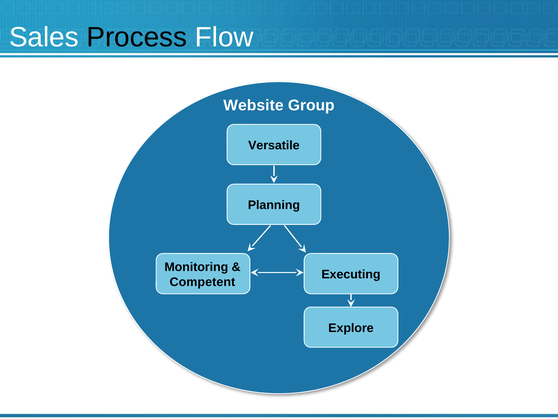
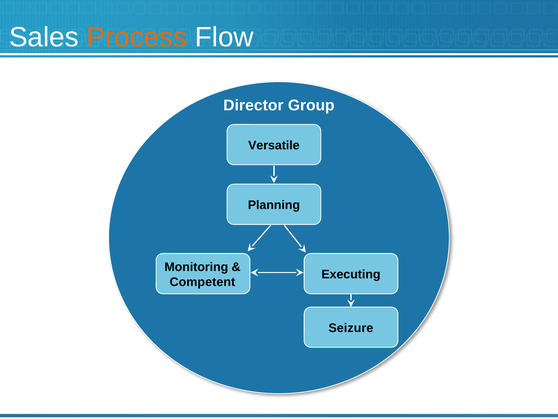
Process colour: black -> orange (137, 37)
Website: Website -> Director (253, 105)
Explore: Explore -> Seizure (351, 328)
